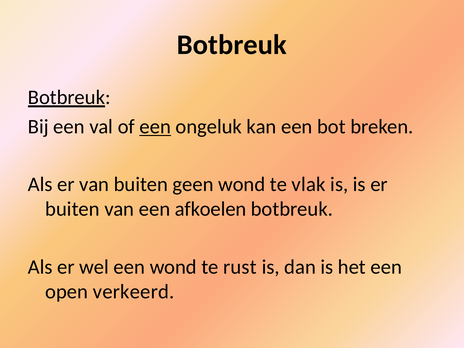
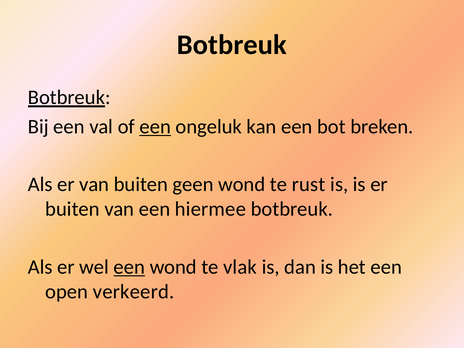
vlak: vlak -> rust (309, 184)
afkoelen: afkoelen -> hiermee (210, 209)
een underline: none -> present (129, 267)
rust: rust -> vlak (240, 267)
